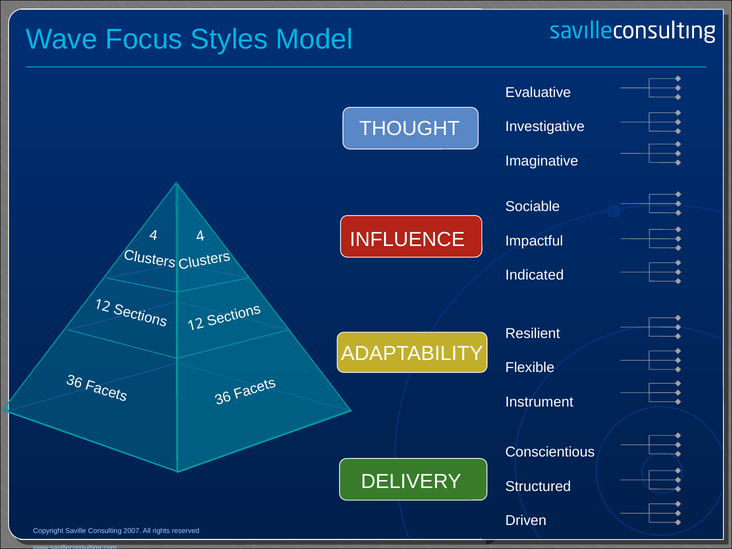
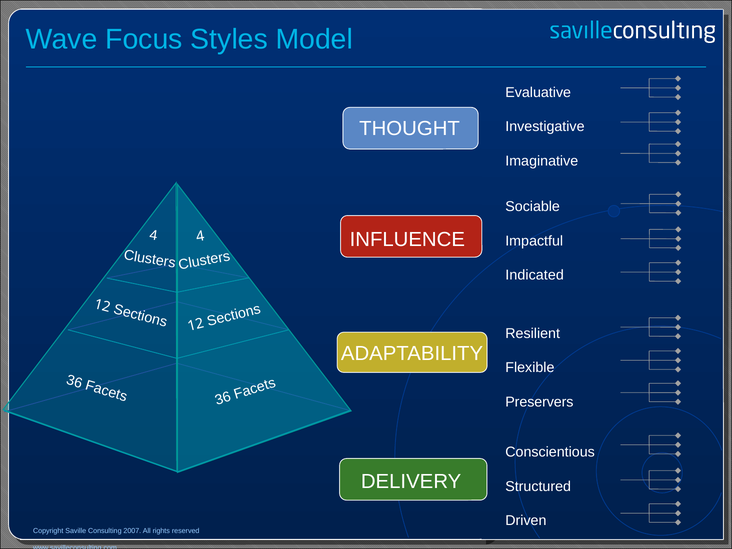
Instrument: Instrument -> Preservers (539, 402)
